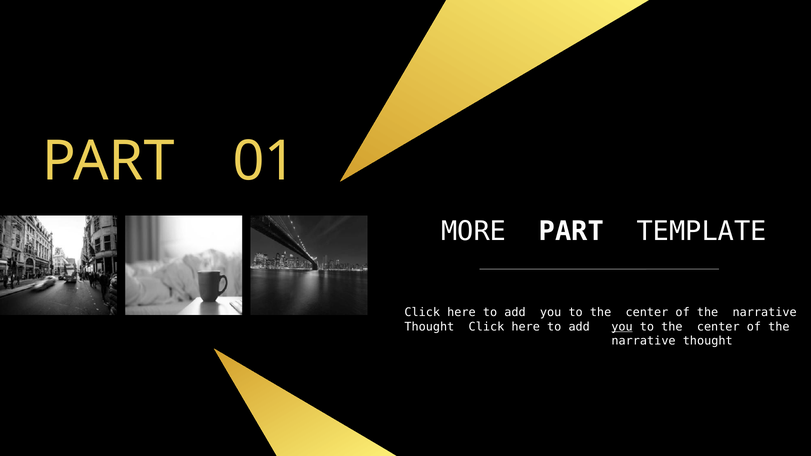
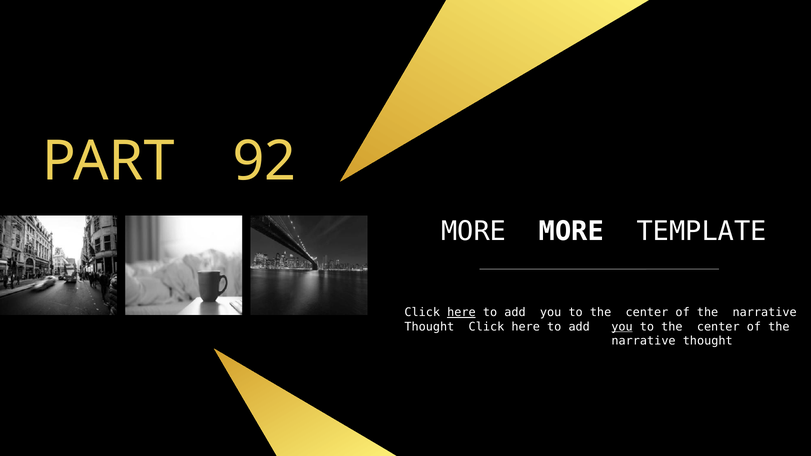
01: 01 -> 92 (264, 162)
MORE PART: PART -> MORE (571, 231)
here underline: none -> present (461, 313)
